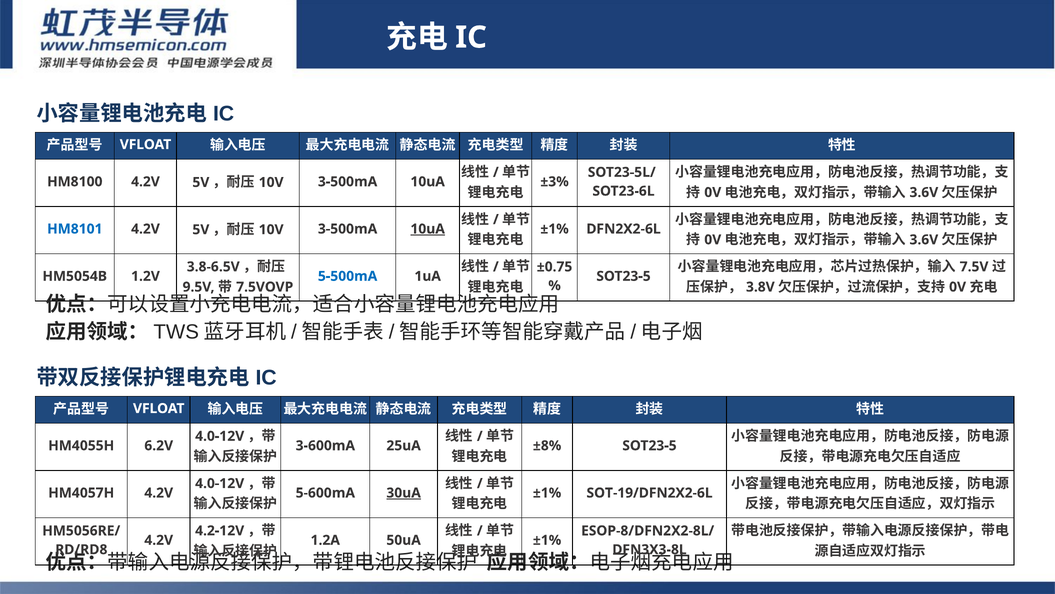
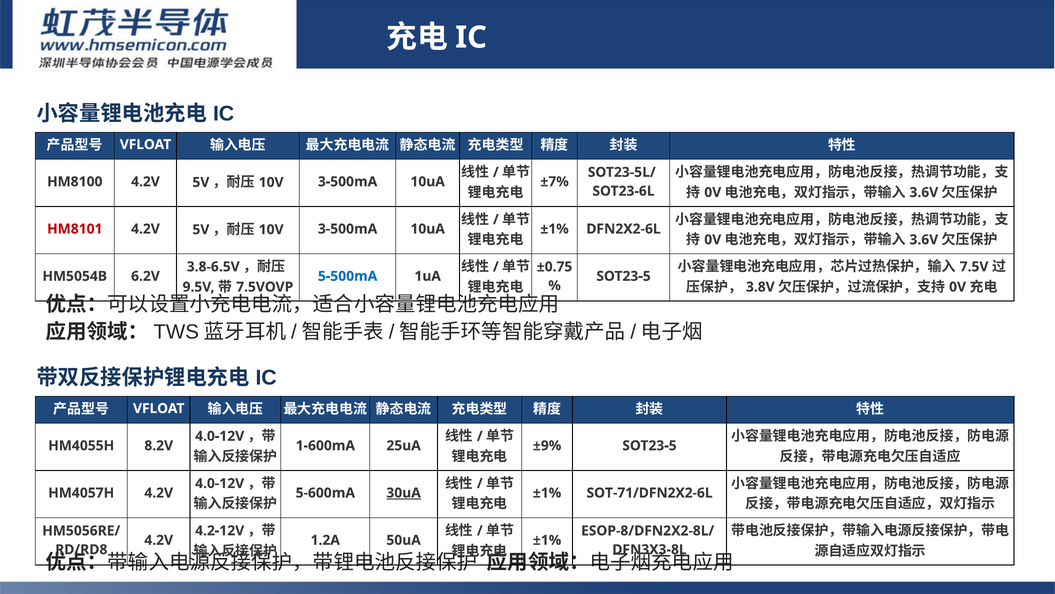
±3%: ±3% -> ±7% (555, 182)
HM8101 colour: blue -> red (75, 229)
10uA underline: present -> none (428, 229)
1.2V: 1.2V -> 6.2V (145, 276)
6.2V: 6.2V -> 8.2V (159, 445)
3-600mA: 3-600mA -> 1-600mA (325, 445)
±8%: ±8% -> ±9% (547, 445)
SOT-19/DFN2X2-6L: SOT-19/DFN2X2-6L -> SOT-71/DFN2X2-6L (650, 493)
